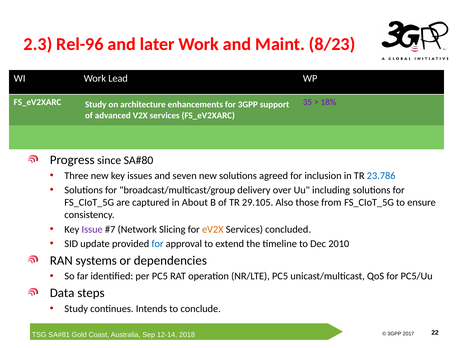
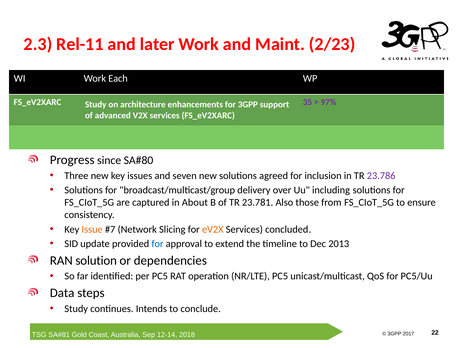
Rel-96: Rel-96 -> Rel-11 (80, 44)
8/23: 8/23 -> 2/23 (332, 44)
Lead: Lead -> Each (118, 79)
18%: 18% -> 97% (328, 102)
23.786 colour: blue -> purple (381, 176)
29.105: 29.105 -> 23.781 (258, 203)
Issue colour: purple -> orange (92, 229)
2010: 2010 -> 2013 (339, 244)
systems: systems -> solution (96, 260)
